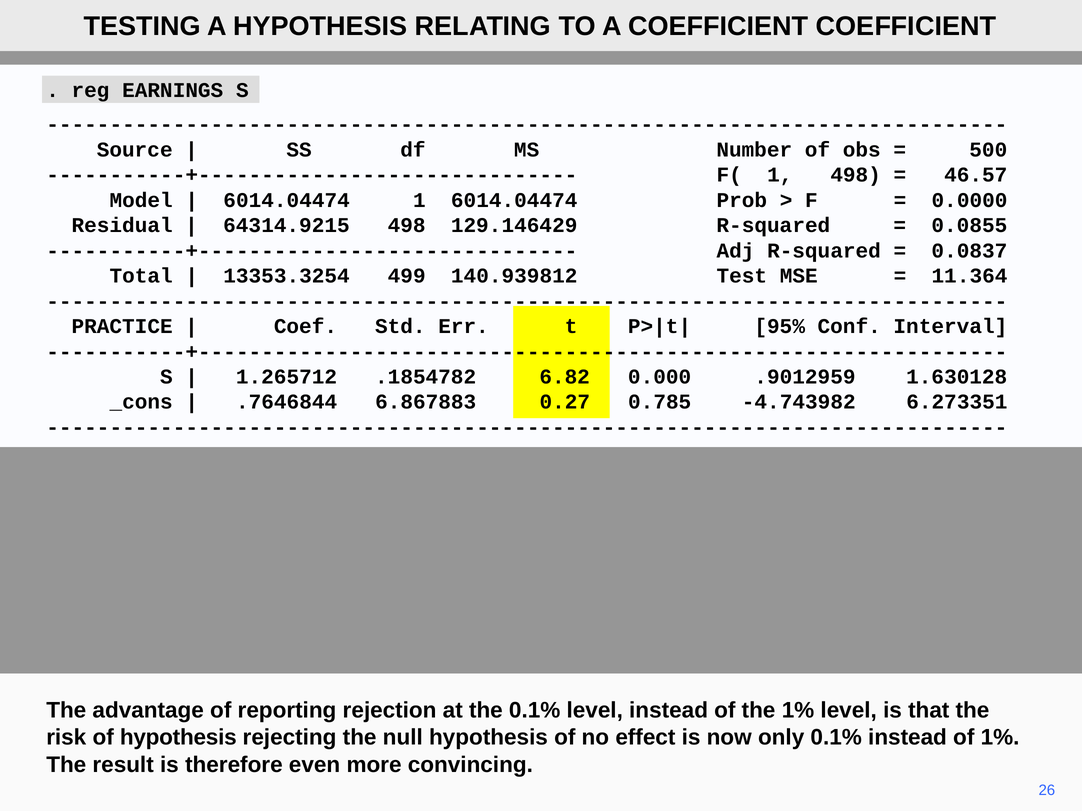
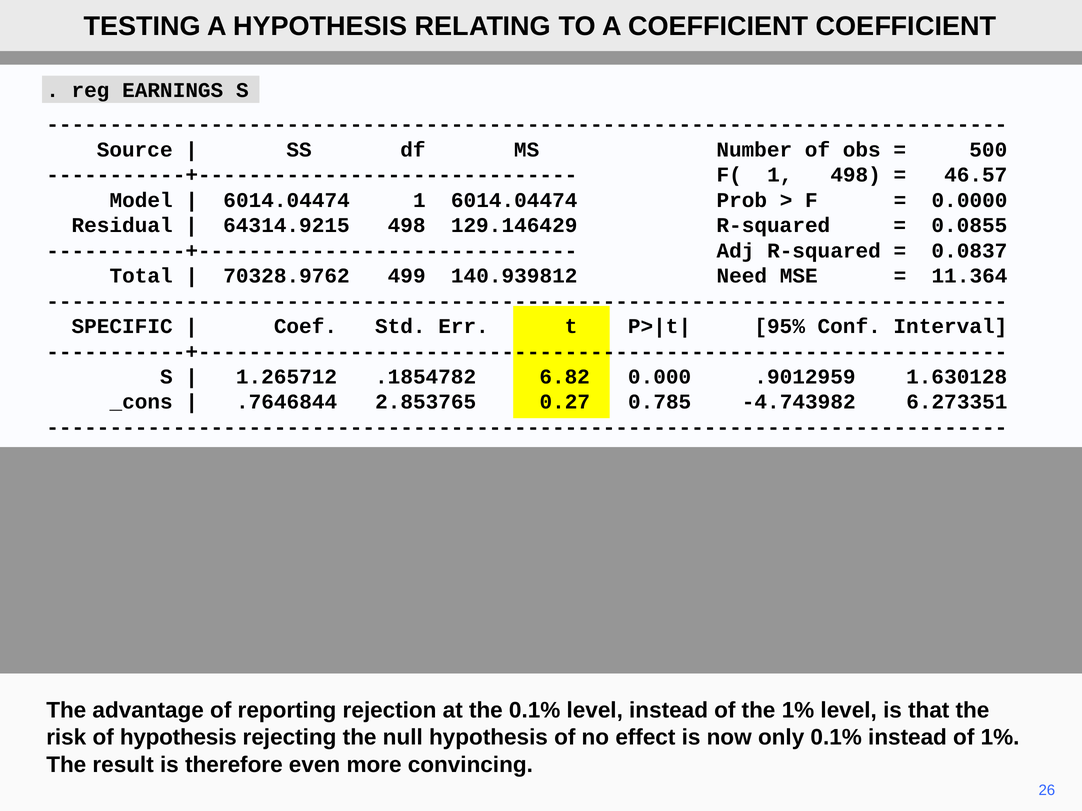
13353.3254: 13353.3254 -> 70328.9762 (287, 276)
Test: Test -> Need (742, 276)
PRACTICE: PRACTICE -> SPECIFIC (122, 327)
6.867883: 6.867883 -> 2.853765 (426, 402)
